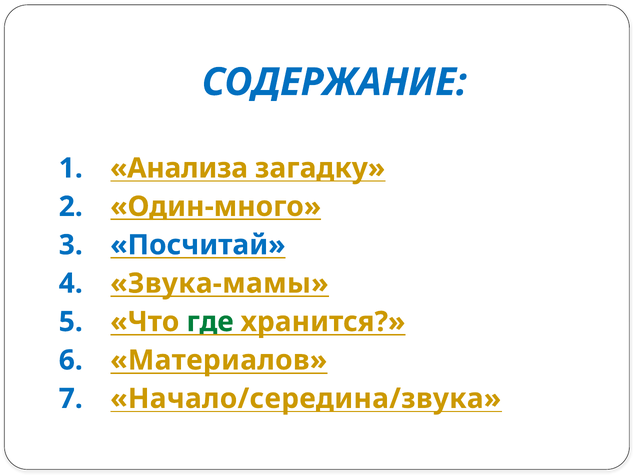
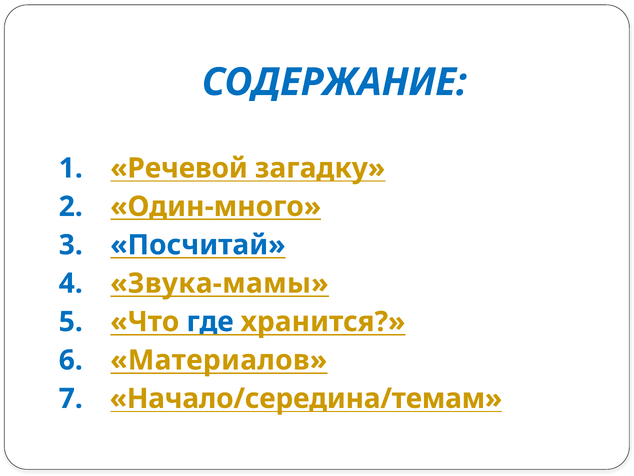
Анализа: Анализа -> Речевой (179, 168)
где colour: green -> blue (210, 321)
Начало/середина/звука: Начало/середина/звука -> Начало/середина/темам (306, 398)
